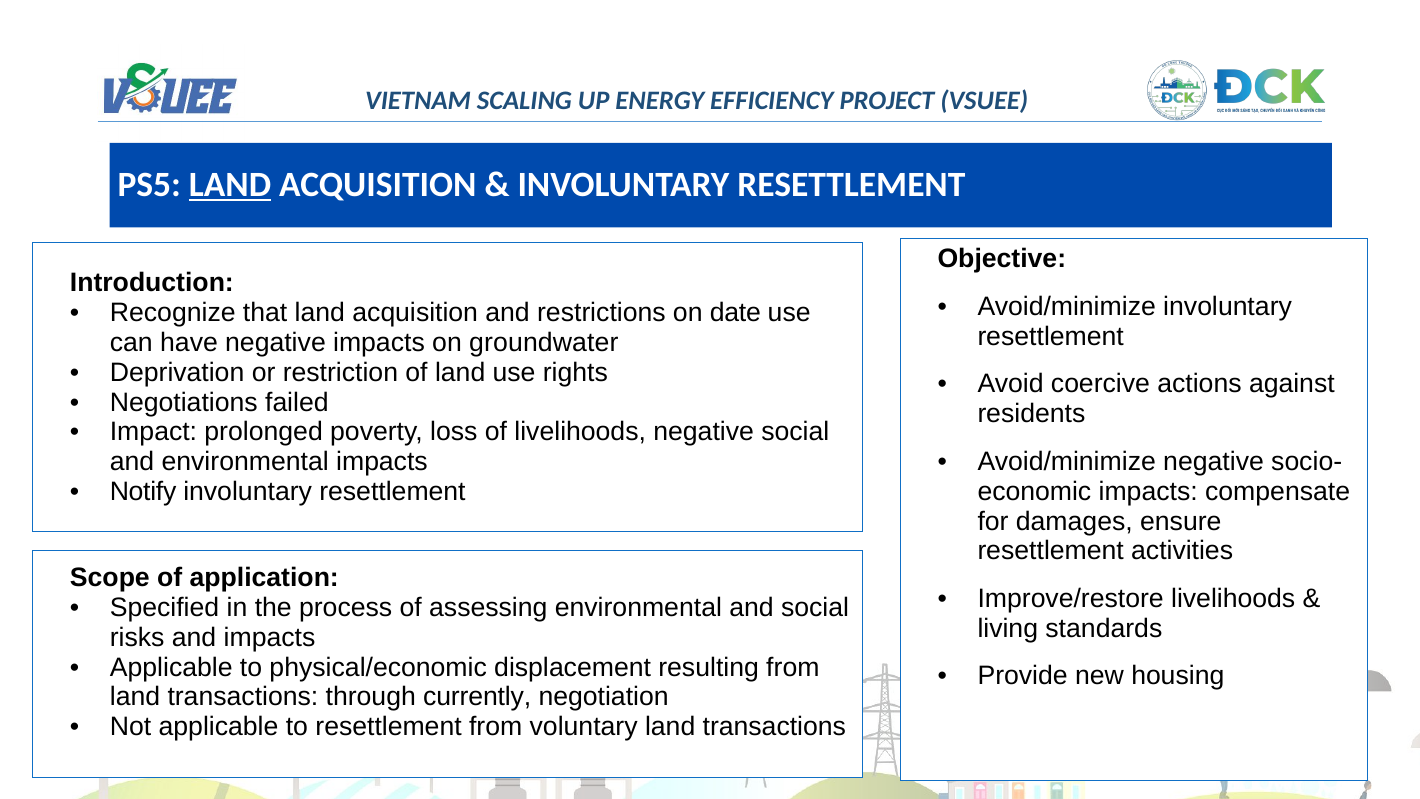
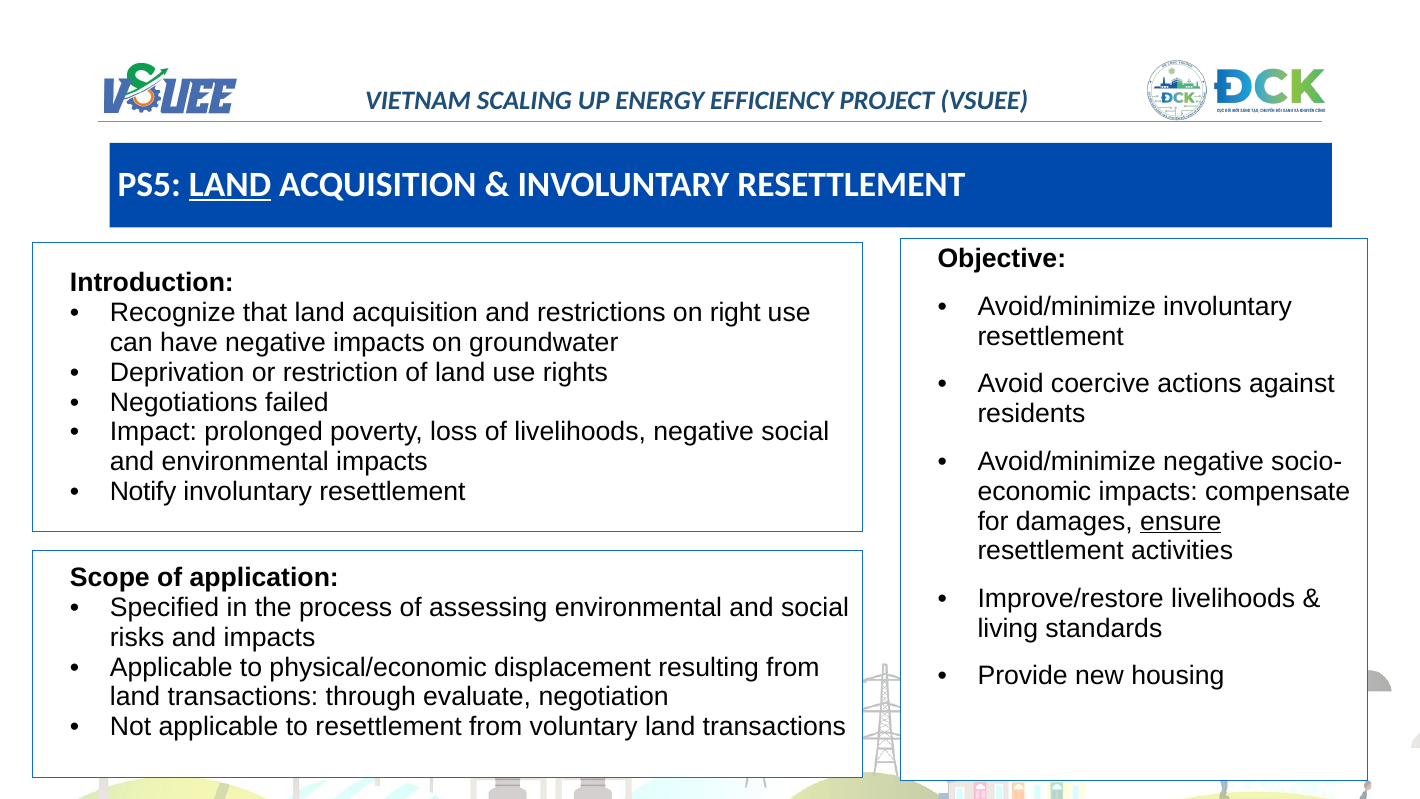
date: date -> right (735, 313)
ensure underline: none -> present (1181, 521)
currently: currently -> evaluate (477, 697)
